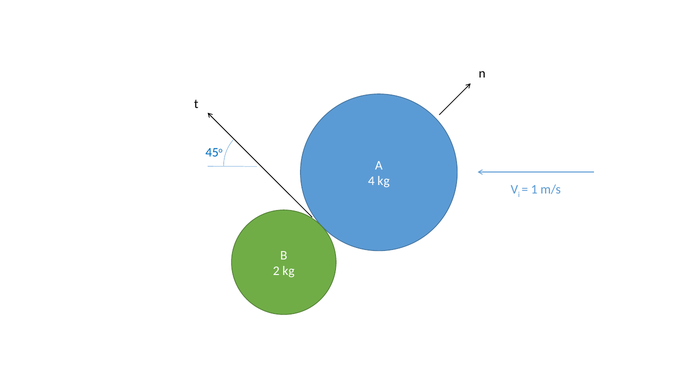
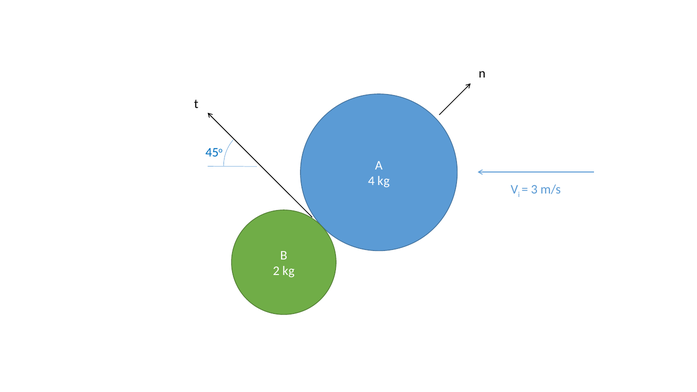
1: 1 -> 3 (534, 190)
